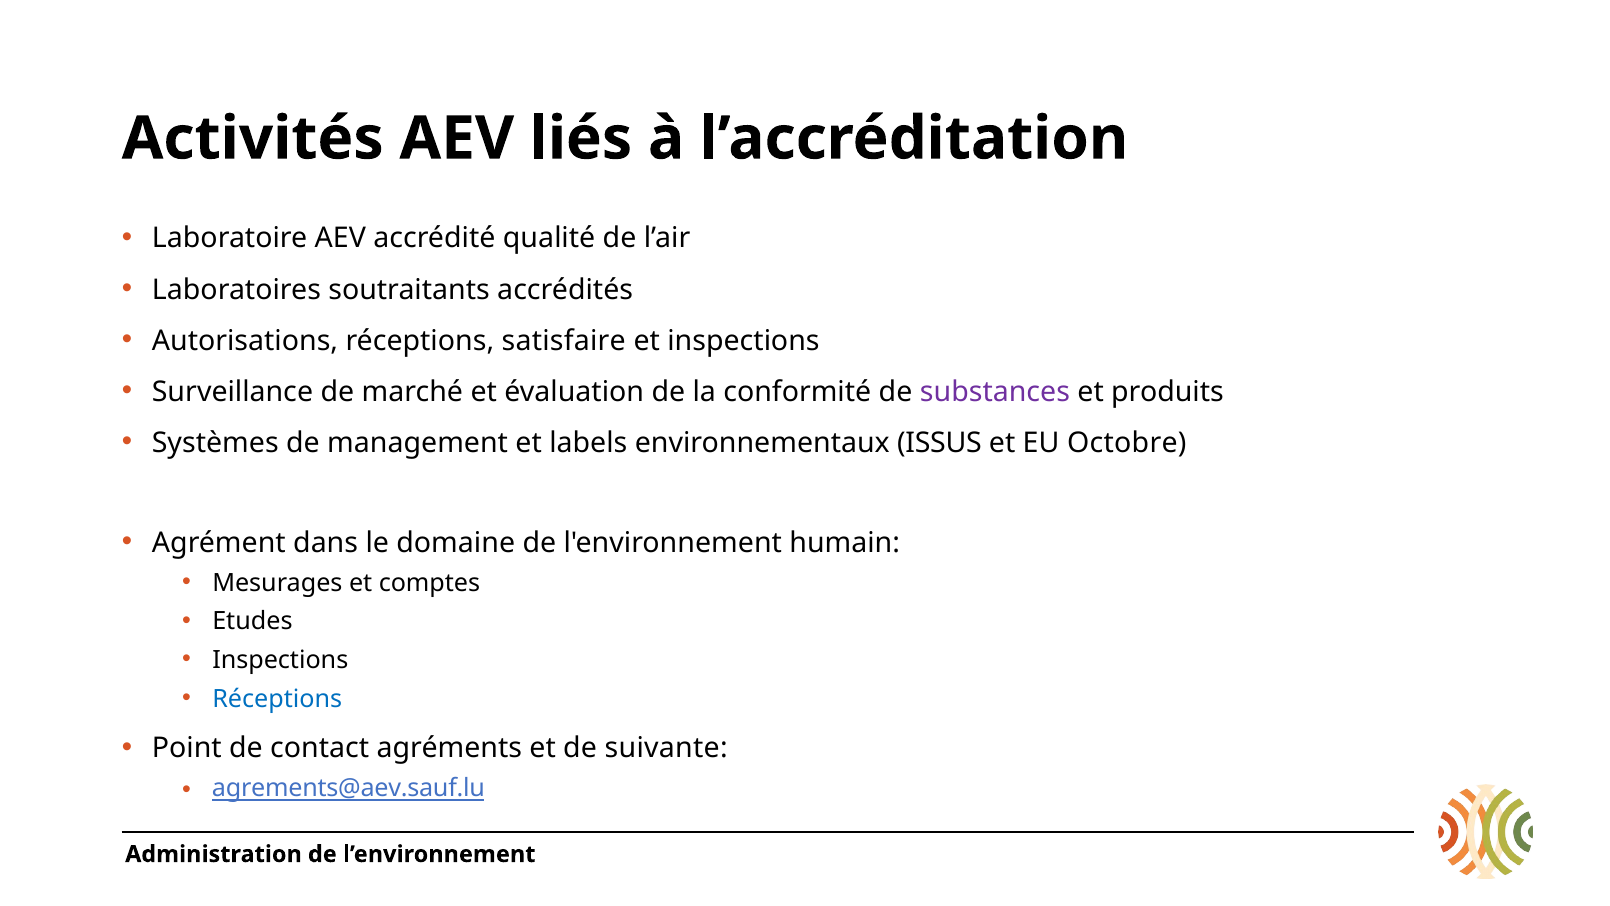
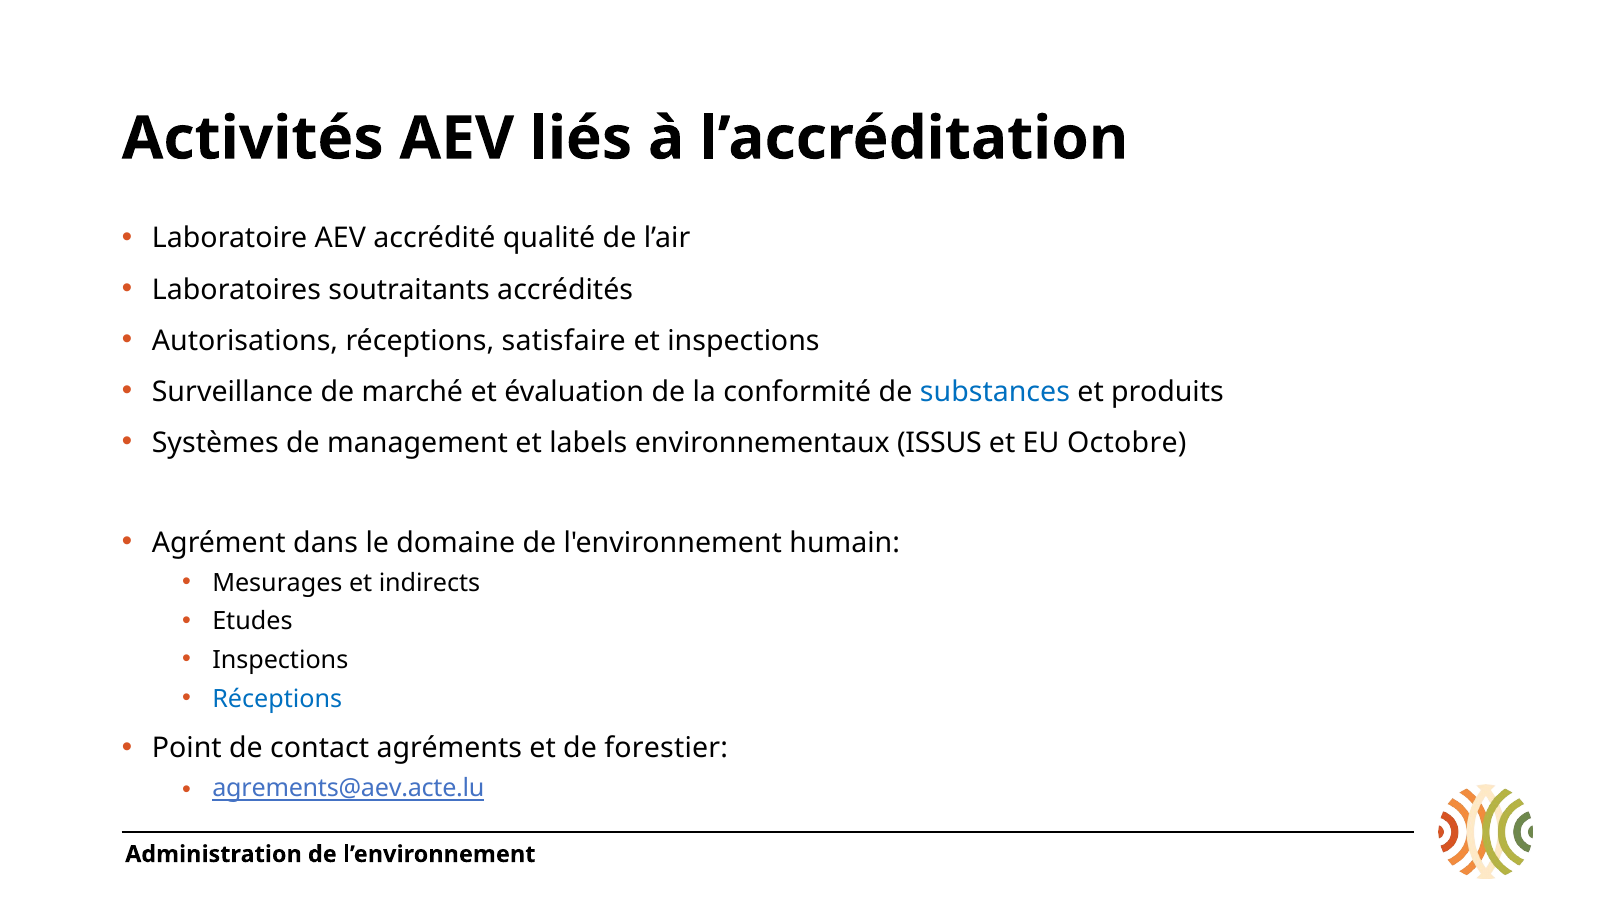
substances colour: purple -> blue (995, 391)
comptes: comptes -> indirects (429, 583)
suivante: suivante -> forestier (666, 748)
agrements@aev.sauf.lu: agrements@aev.sauf.lu -> agrements@aev.acte.lu (348, 788)
